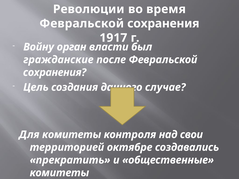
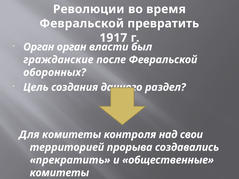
сохранения: сохранения -> превратить (163, 24)
Войну: Войну -> Орган (39, 47)
сохранения: сохранения -> оборонных (55, 73)
случае: случае -> раздел (165, 87)
октябре: октябре -> прорыва (130, 148)
